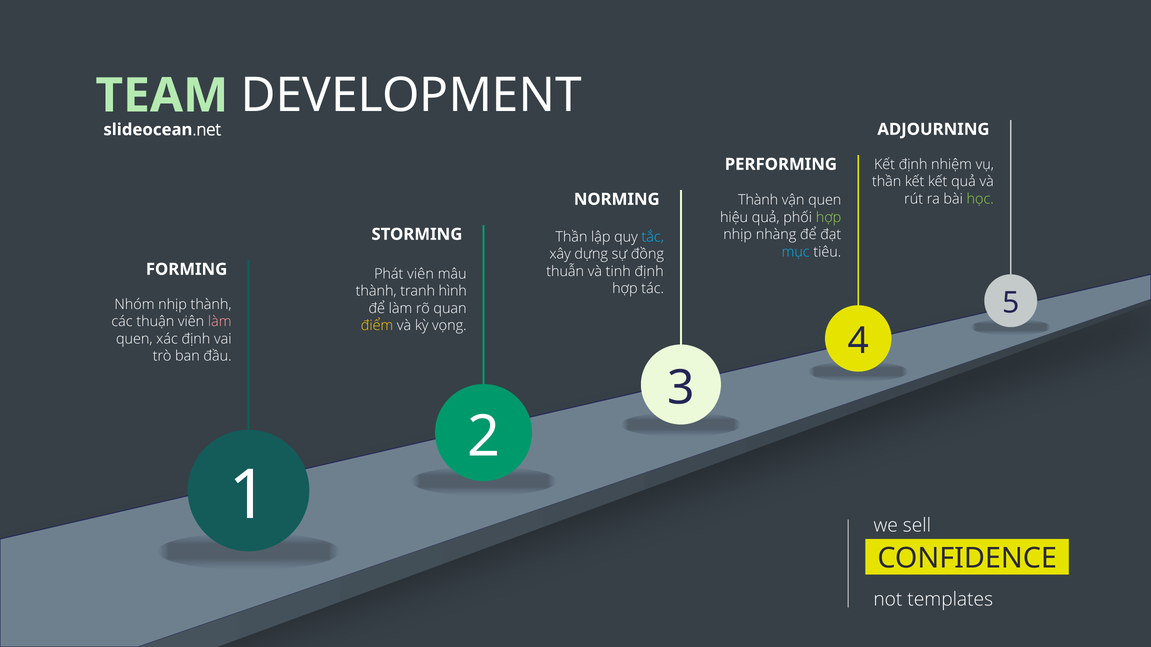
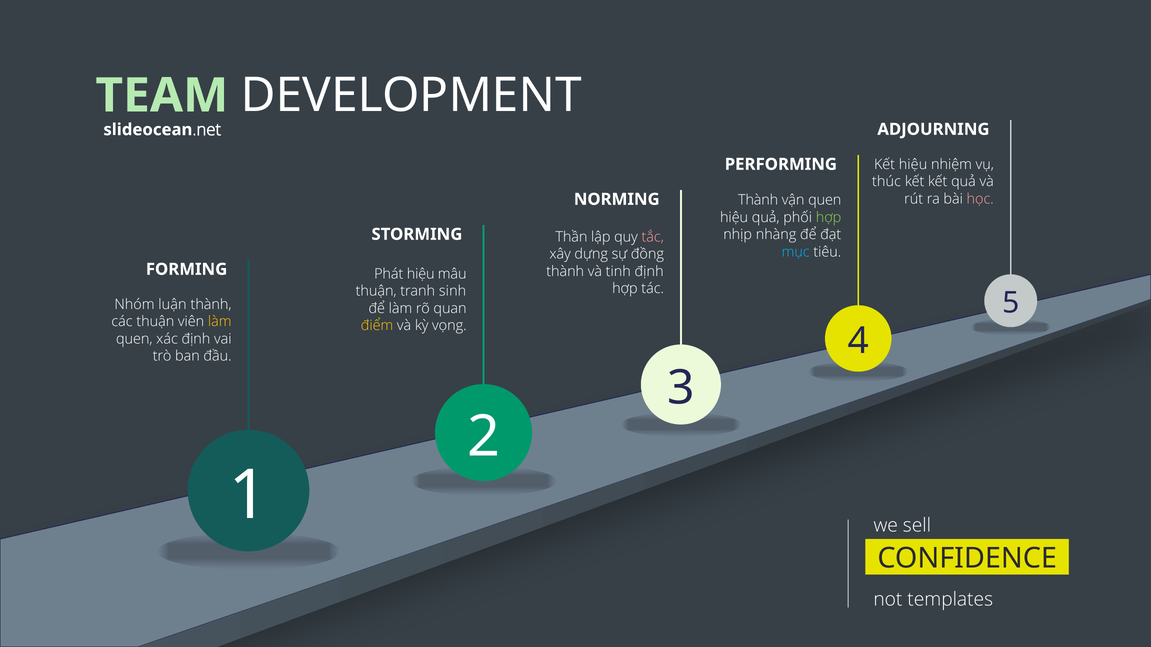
Kết định: định -> hiệu (913, 165)
thần: thần -> thúc (887, 182)
học colour: light green -> pink (980, 199)
tắc colour: light blue -> pink (653, 237)
thuẫn: thuẫn -> thành (565, 272)
Phát viên: viên -> hiệu (421, 274)
thành: thành -> thuận (376, 291)
hình: hình -> sinh (453, 291)
Nhóm nhịp: nhịp -> luận (172, 305)
làm colour: pink -> yellow (220, 322)
